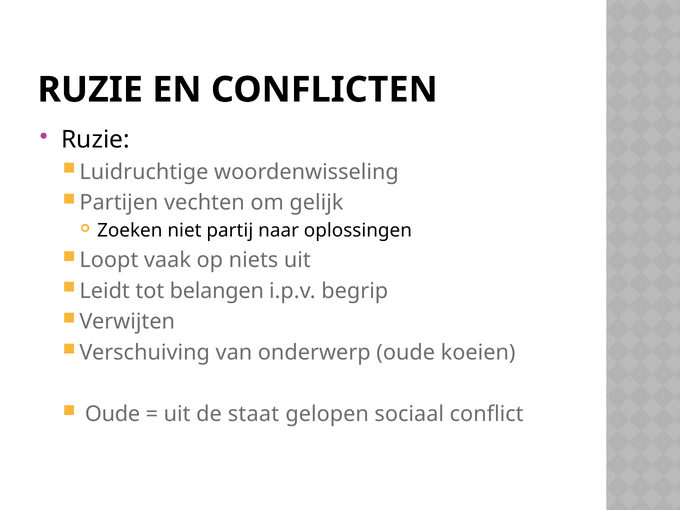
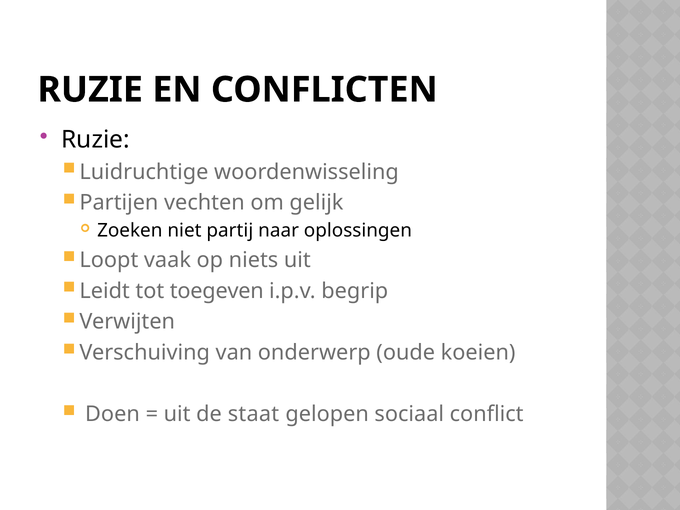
belangen: belangen -> toegeven (217, 291)
Oude: Oude -> Doen (112, 414)
